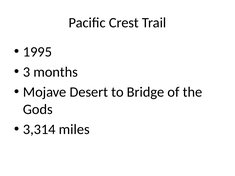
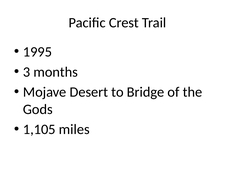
3,314: 3,314 -> 1,105 (39, 130)
